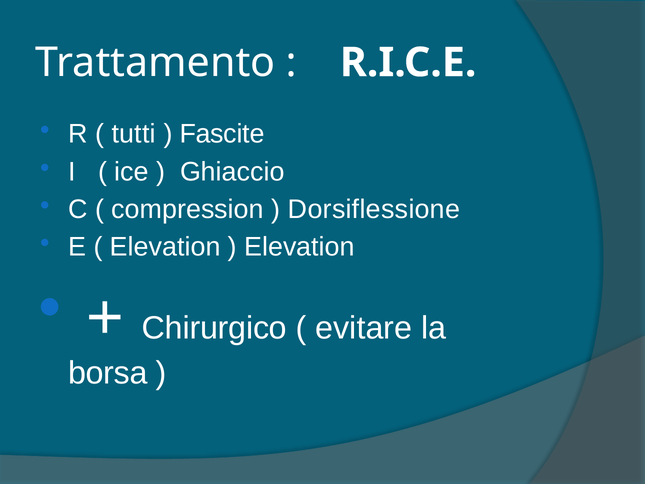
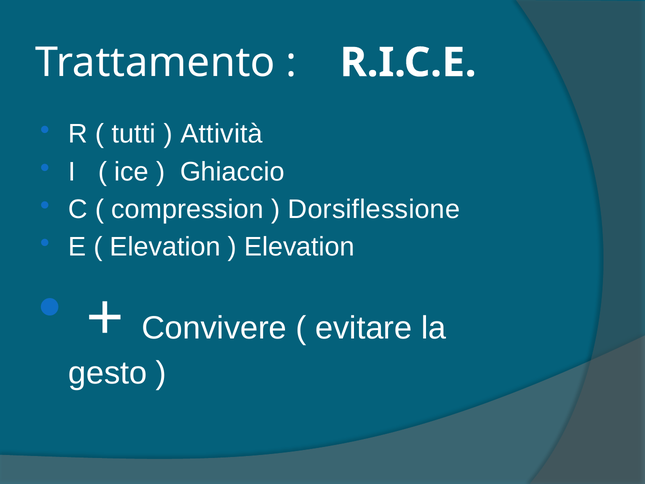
Fascite: Fascite -> Attività (222, 134)
Chirurgico: Chirurgico -> Convivere (214, 328)
borsa: borsa -> gesto (108, 373)
